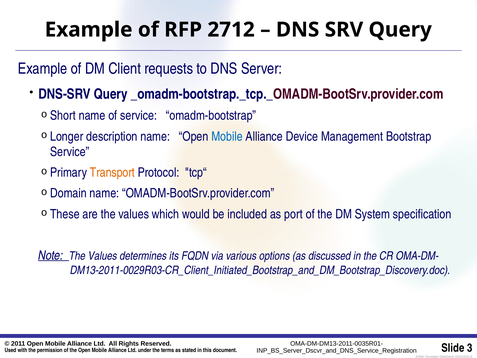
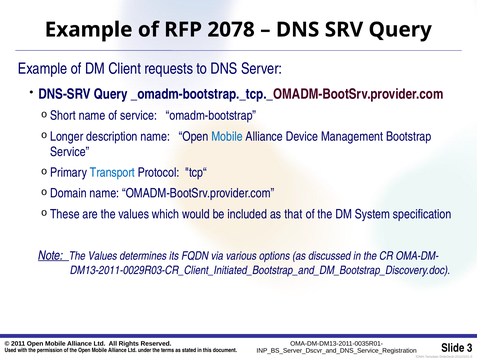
2712: 2712 -> 2078 (231, 30)
Transport colour: orange -> blue (112, 173)
port: port -> that (293, 214)
